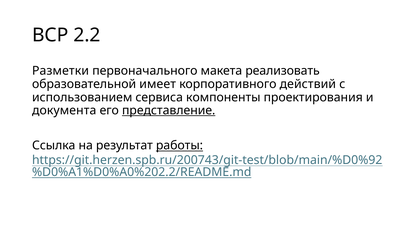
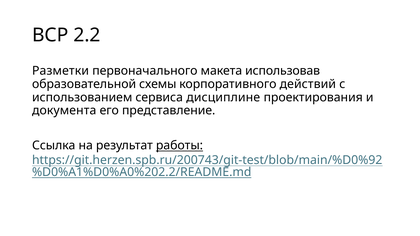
реализовать: реализовать -> использовав (283, 71)
имеет: имеет -> схемы (158, 84)
компоненты: компоненты -> дисциплине (223, 97)
представление underline: present -> none (169, 111)
